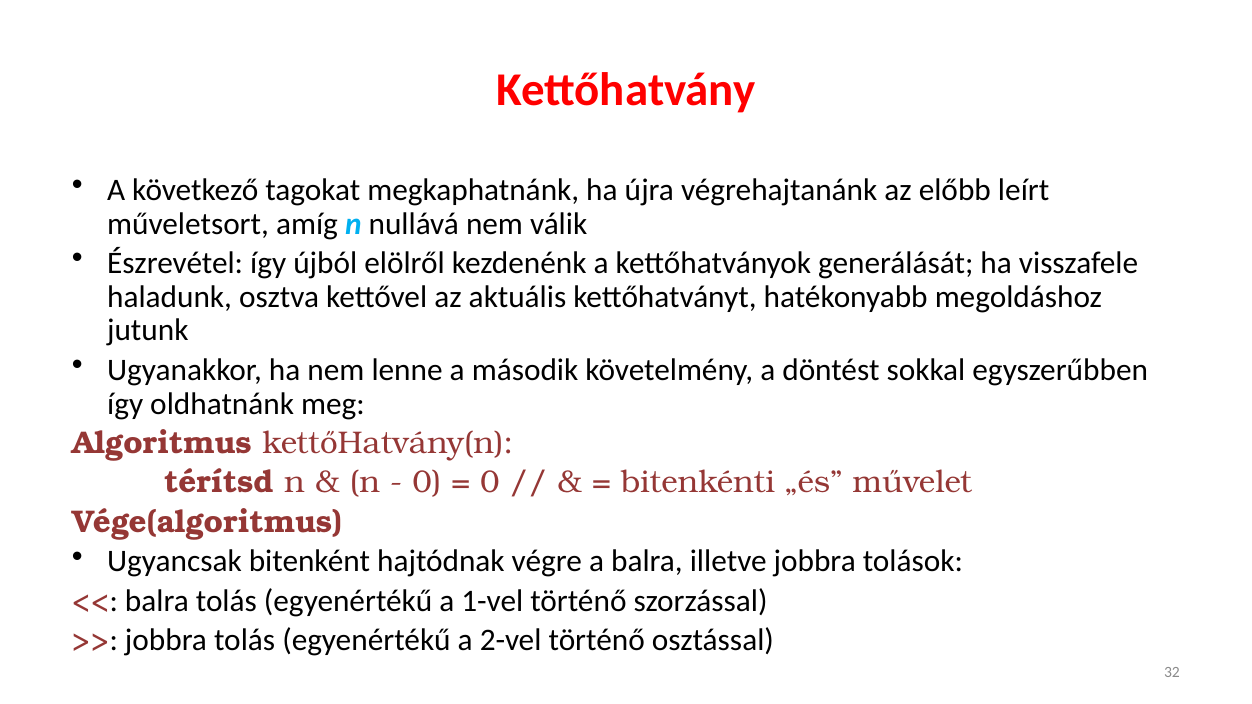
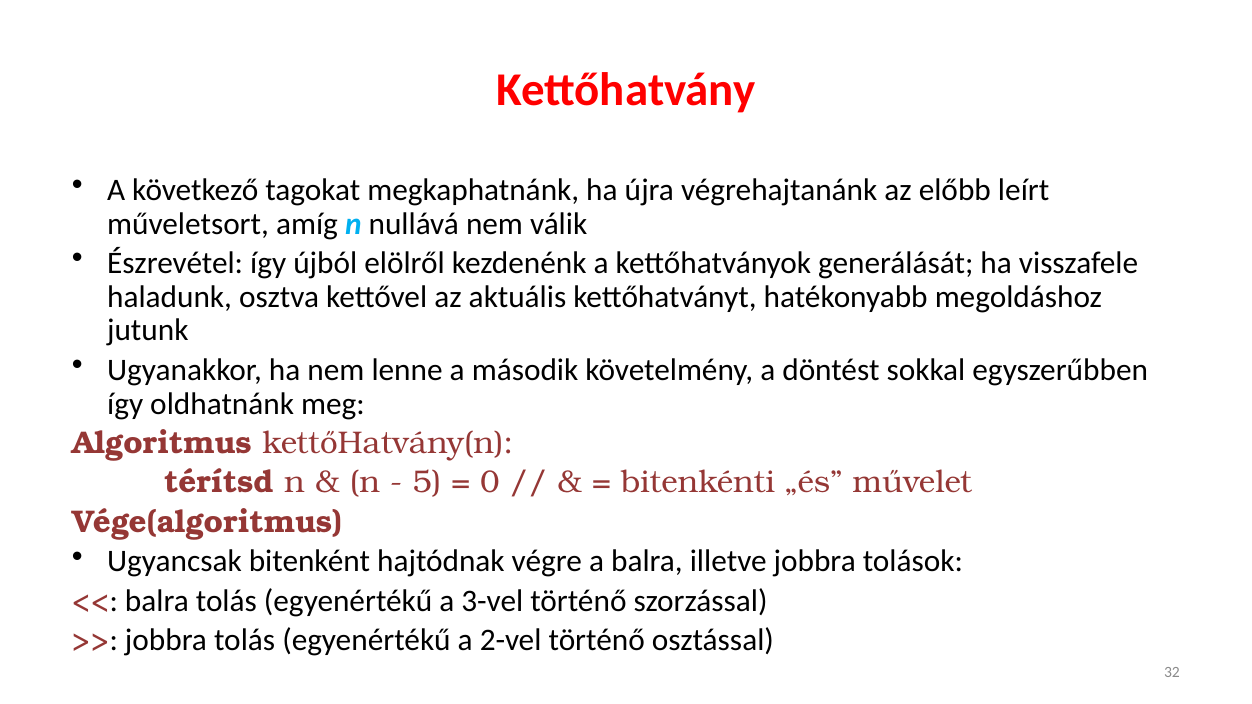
0: 0 -> 5 (427, 483)
1-vel: 1-vel -> 3-vel (492, 601)
